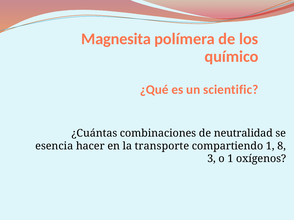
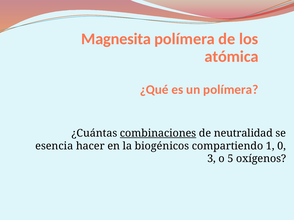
químico: químico -> atómica (232, 57)
un scientific: scientific -> polímera (231, 90)
combinaciones underline: none -> present (158, 134)
transporte: transporte -> biogénicos (162, 146)
8: 8 -> 0 (282, 146)
o 1: 1 -> 5 (230, 159)
